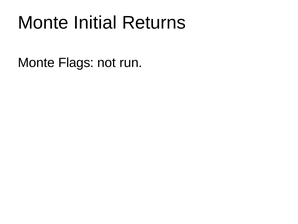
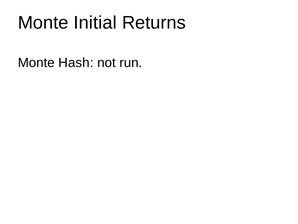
Flags: Flags -> Hash (76, 62)
